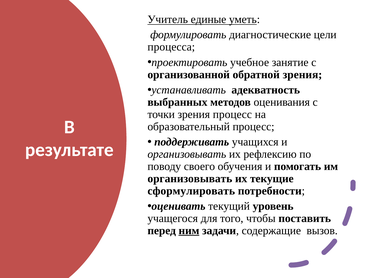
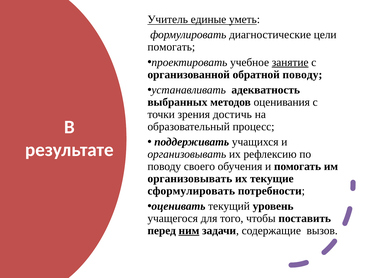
процесса: процесса -> помогать (171, 47)
занятие underline: none -> present (290, 62)
обратной зрения: зрения -> поводу (302, 74)
зрения процесс: процесс -> достичь (232, 114)
